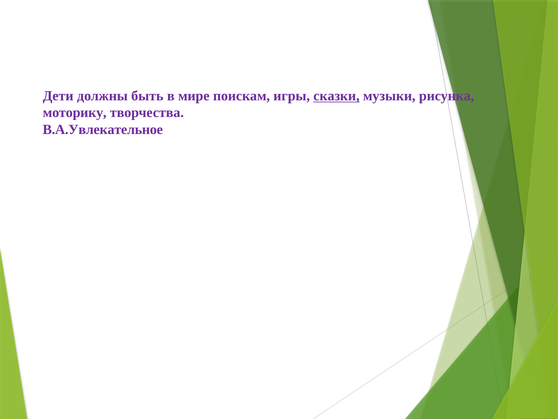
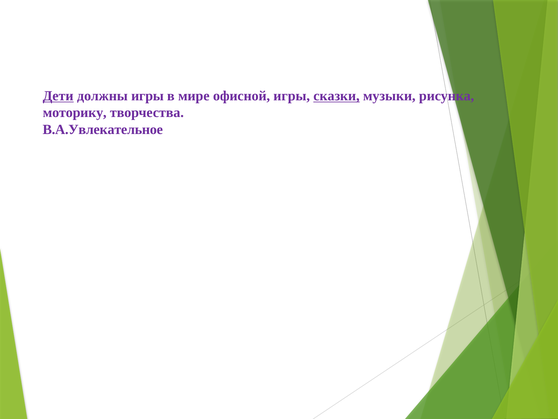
Дети underline: none -> present (58, 96)
должны быть: быть -> игры (147, 96)
поискам: поискам -> офисной (241, 96)
